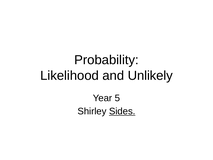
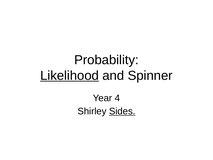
Likelihood underline: none -> present (70, 75)
Unlikely: Unlikely -> Spinner (150, 75)
5: 5 -> 4 (117, 98)
